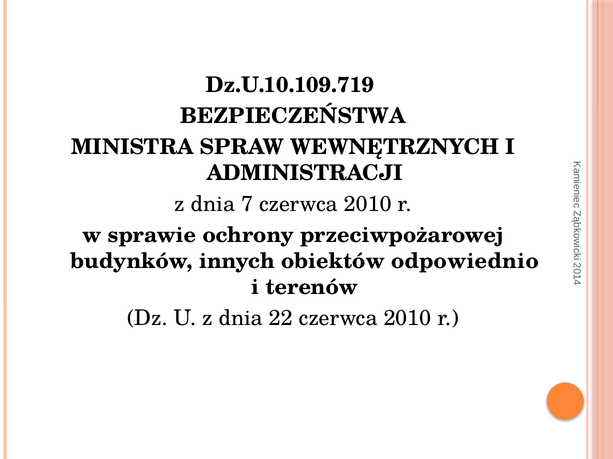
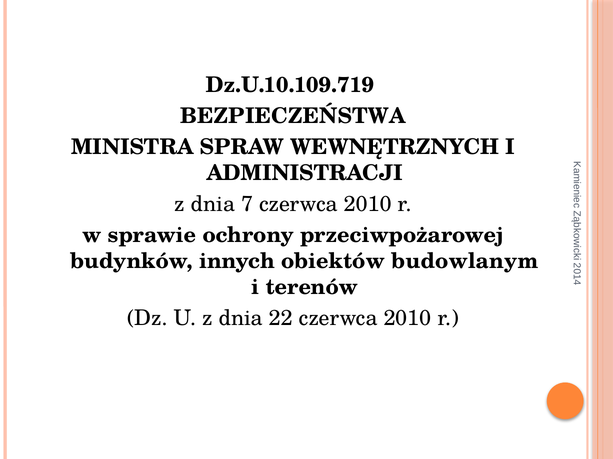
odpowiednio: odpowiednio -> budowlanym (465, 262)
